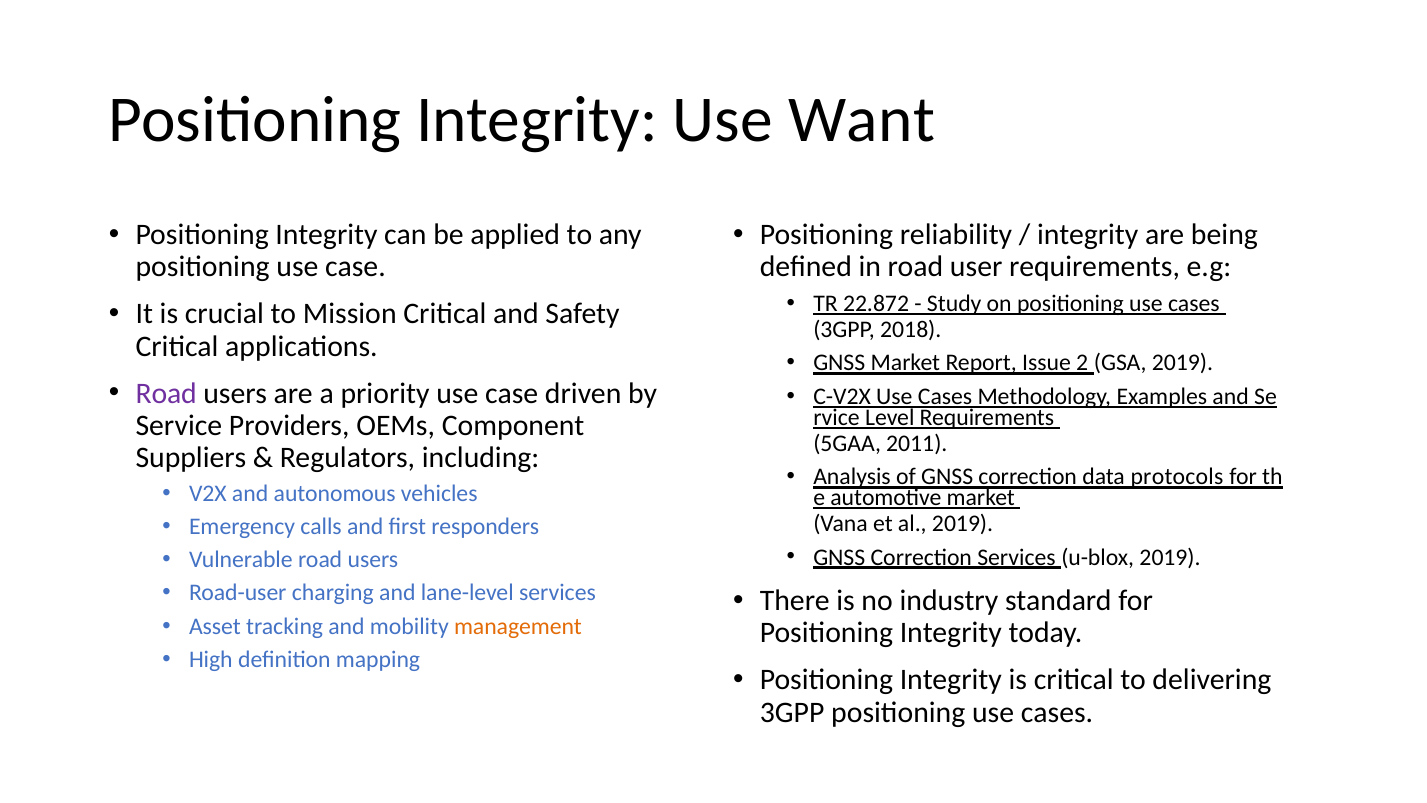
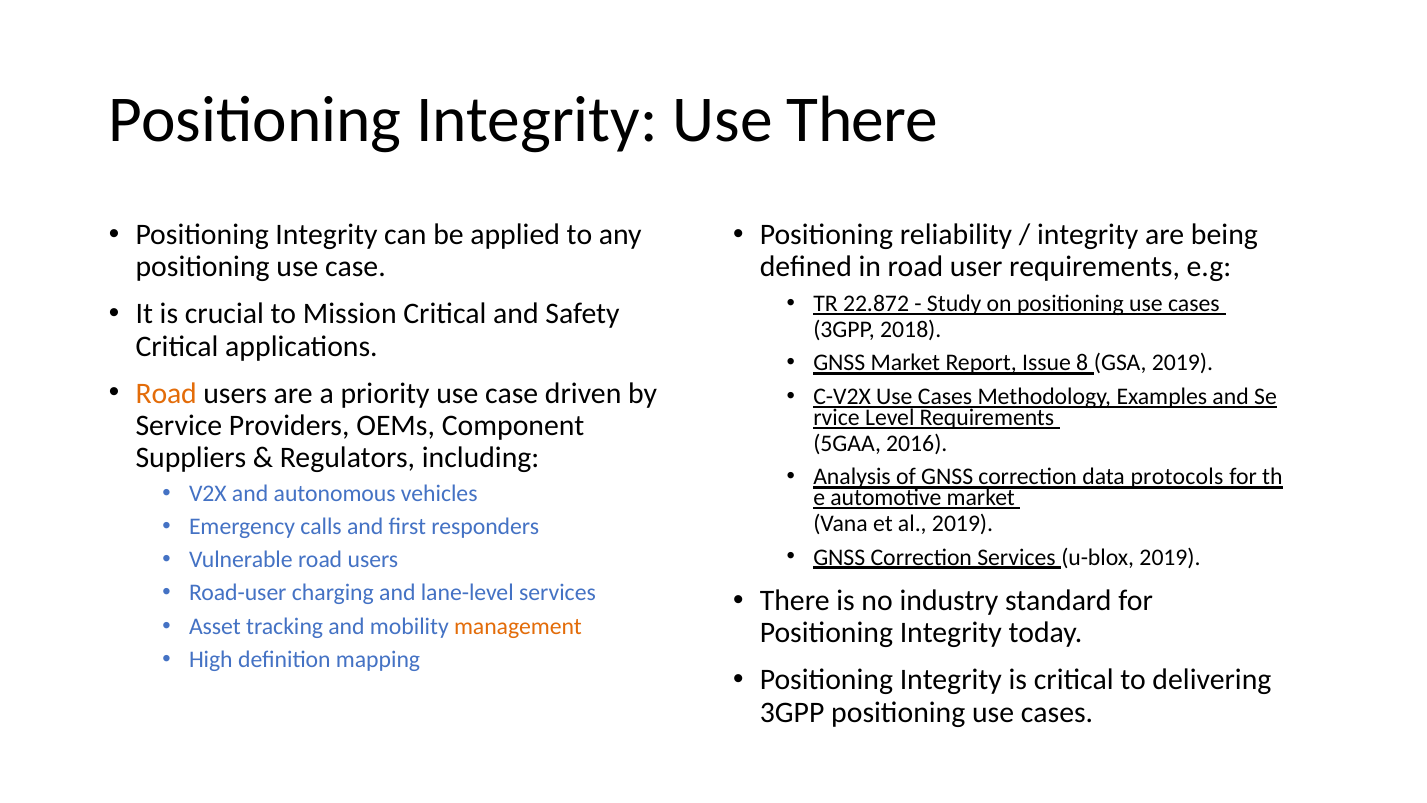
Use Want: Want -> There (863, 120)
2: 2 -> 8 (1082, 363)
Road colour: purple -> orange (166, 393)
2011: 2011 -> 2016 (917, 443)
